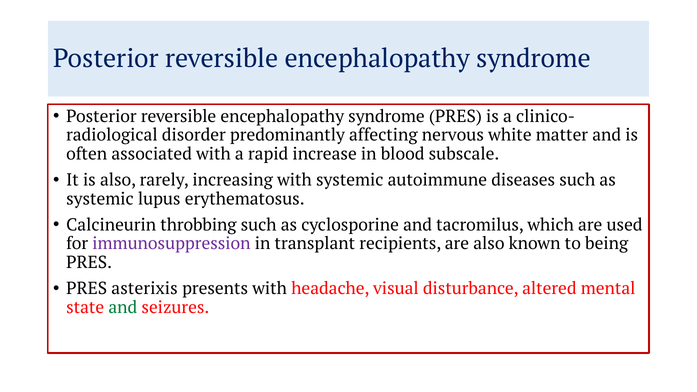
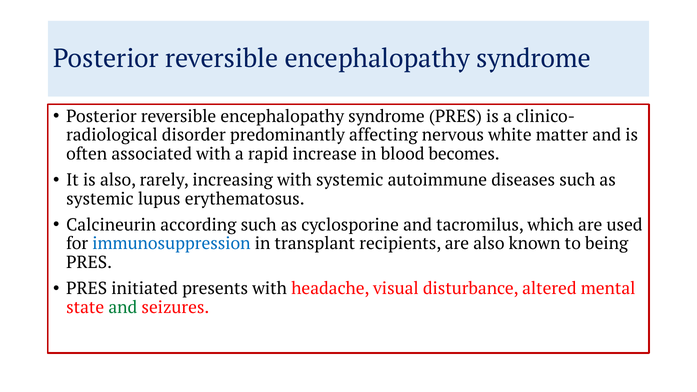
subscale: subscale -> becomes (464, 154)
throbbing: throbbing -> according (198, 225)
immunosuppression colour: purple -> blue (171, 244)
asterixis: asterixis -> initiated (145, 289)
